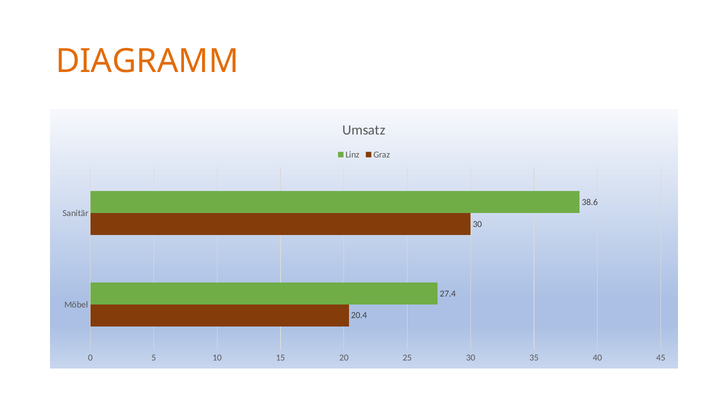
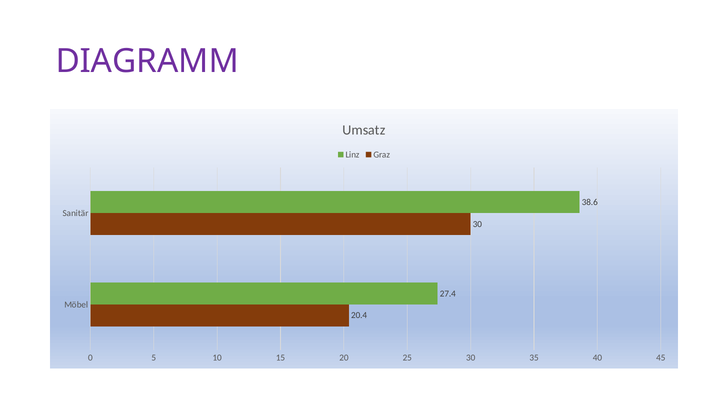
DIAGRAMM colour: orange -> purple (147, 61)
